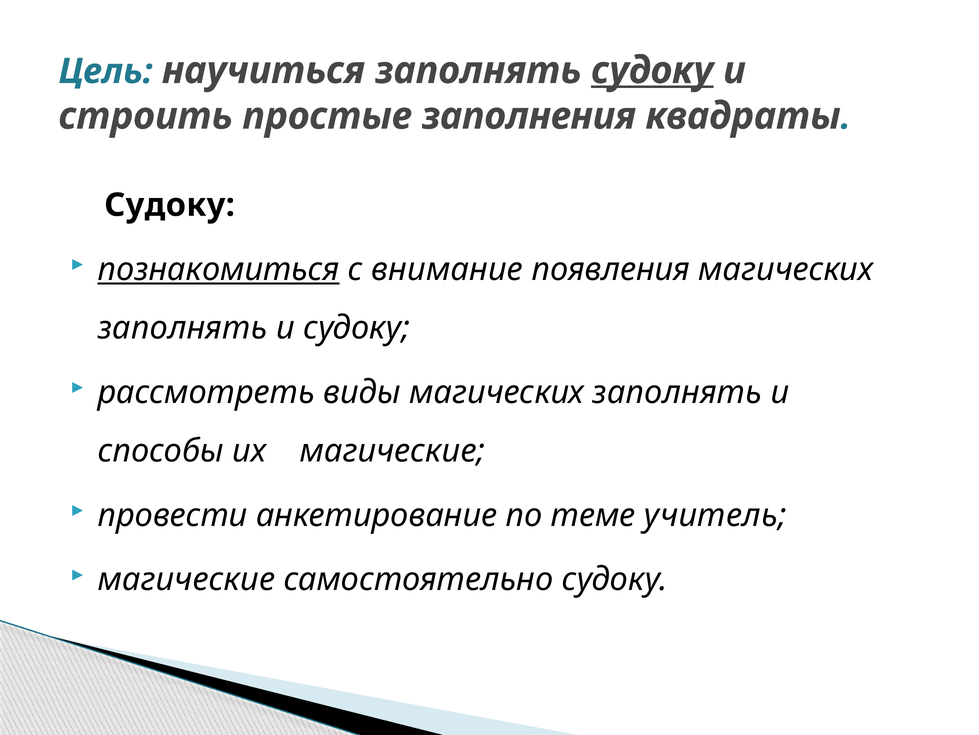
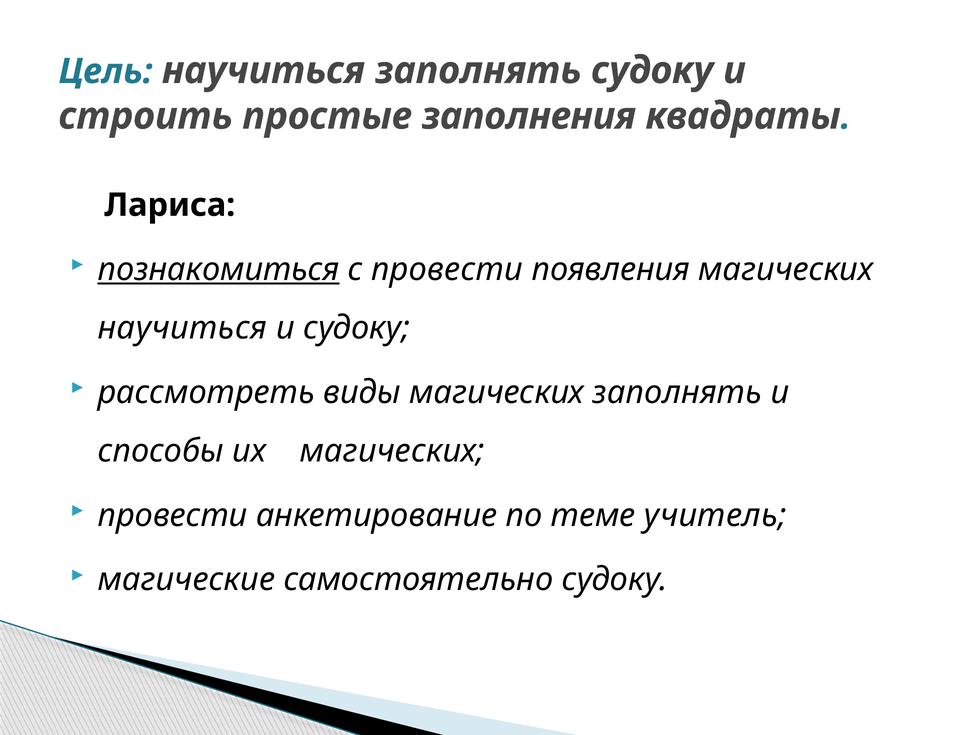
судоку underline: present -> none (652, 70)
Судоку: Судоку -> Лариса (170, 205)
с внимание: внимание -> провести (447, 269)
заполнять: заполнять -> научиться (182, 328)
их магические: магические -> магических (392, 451)
